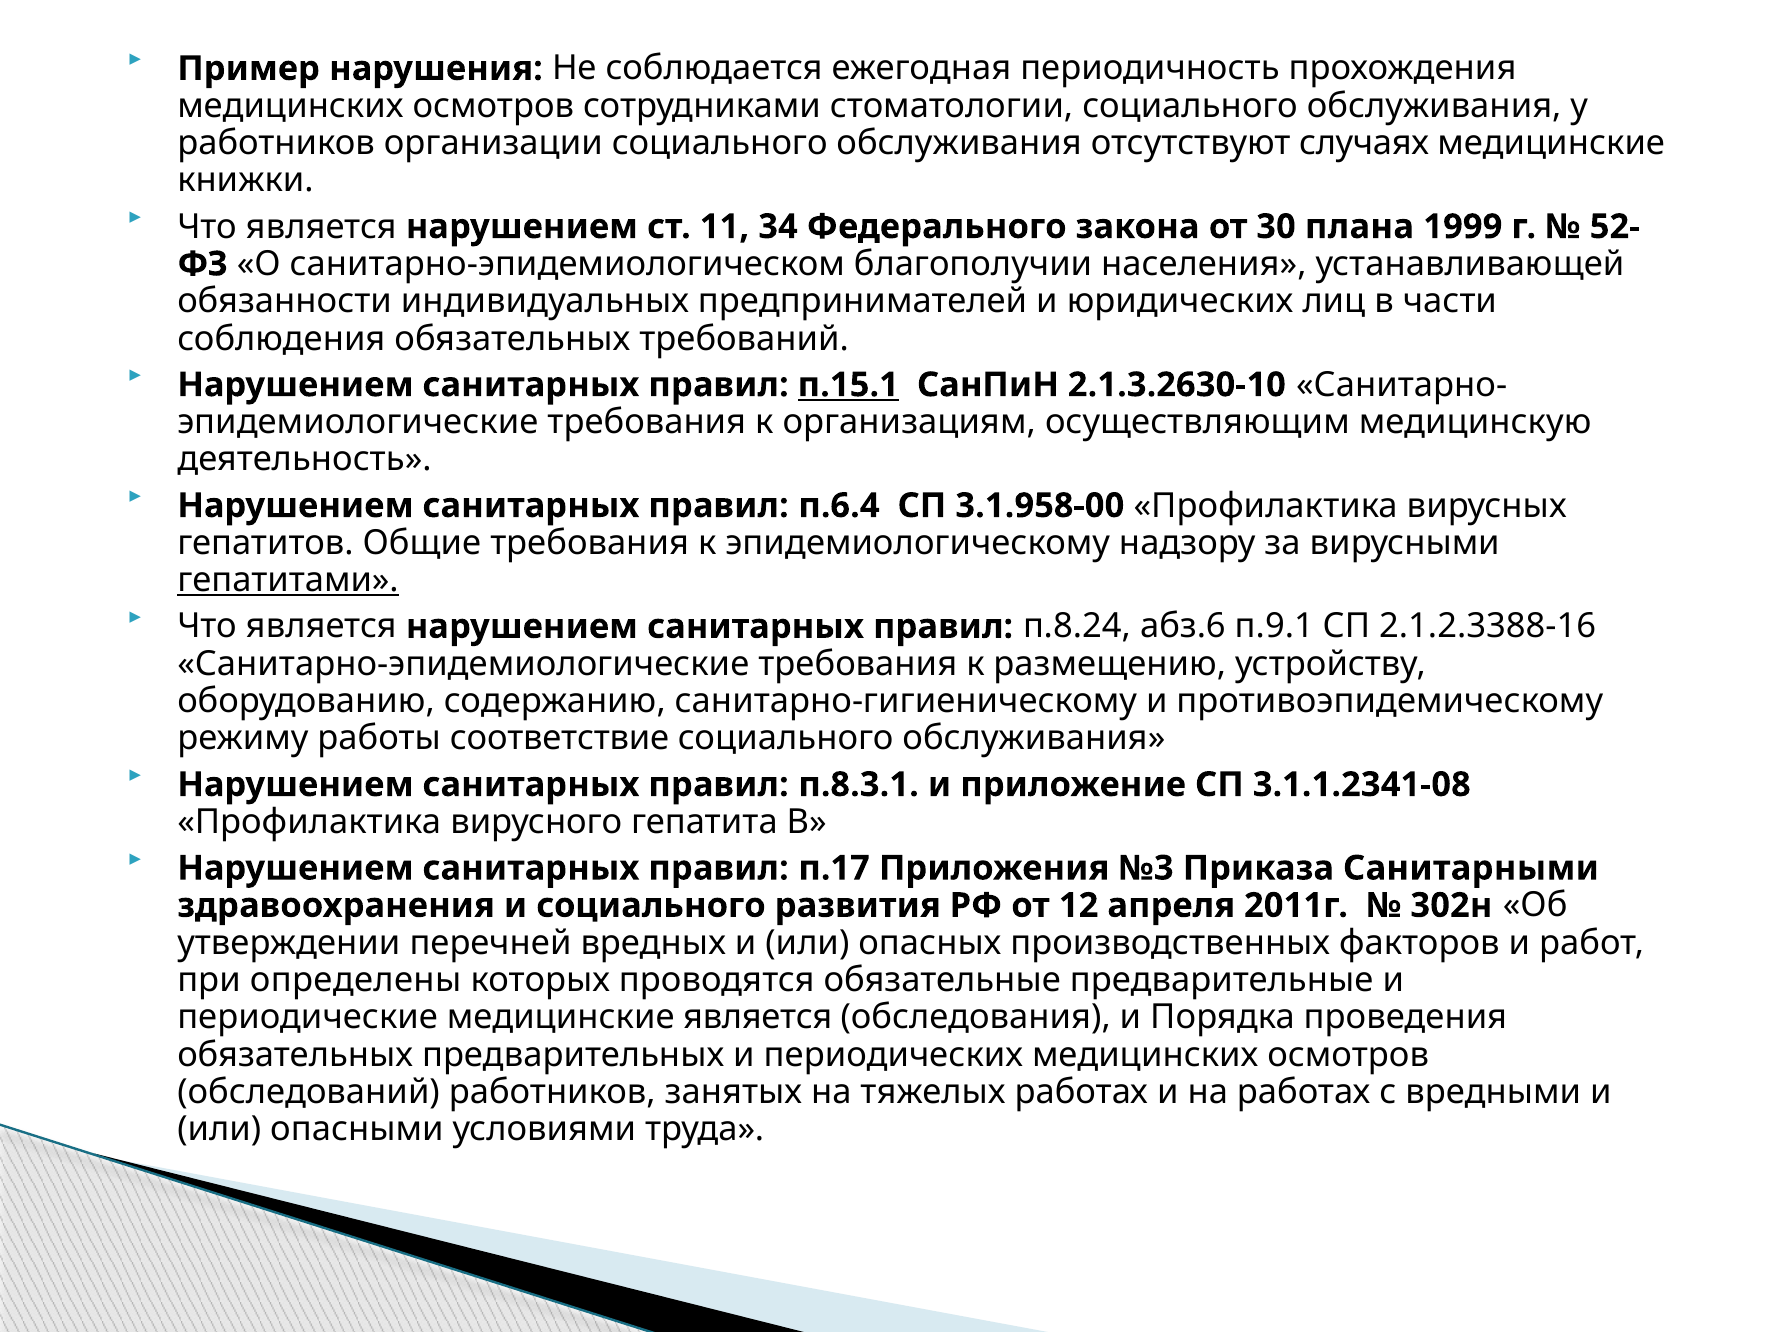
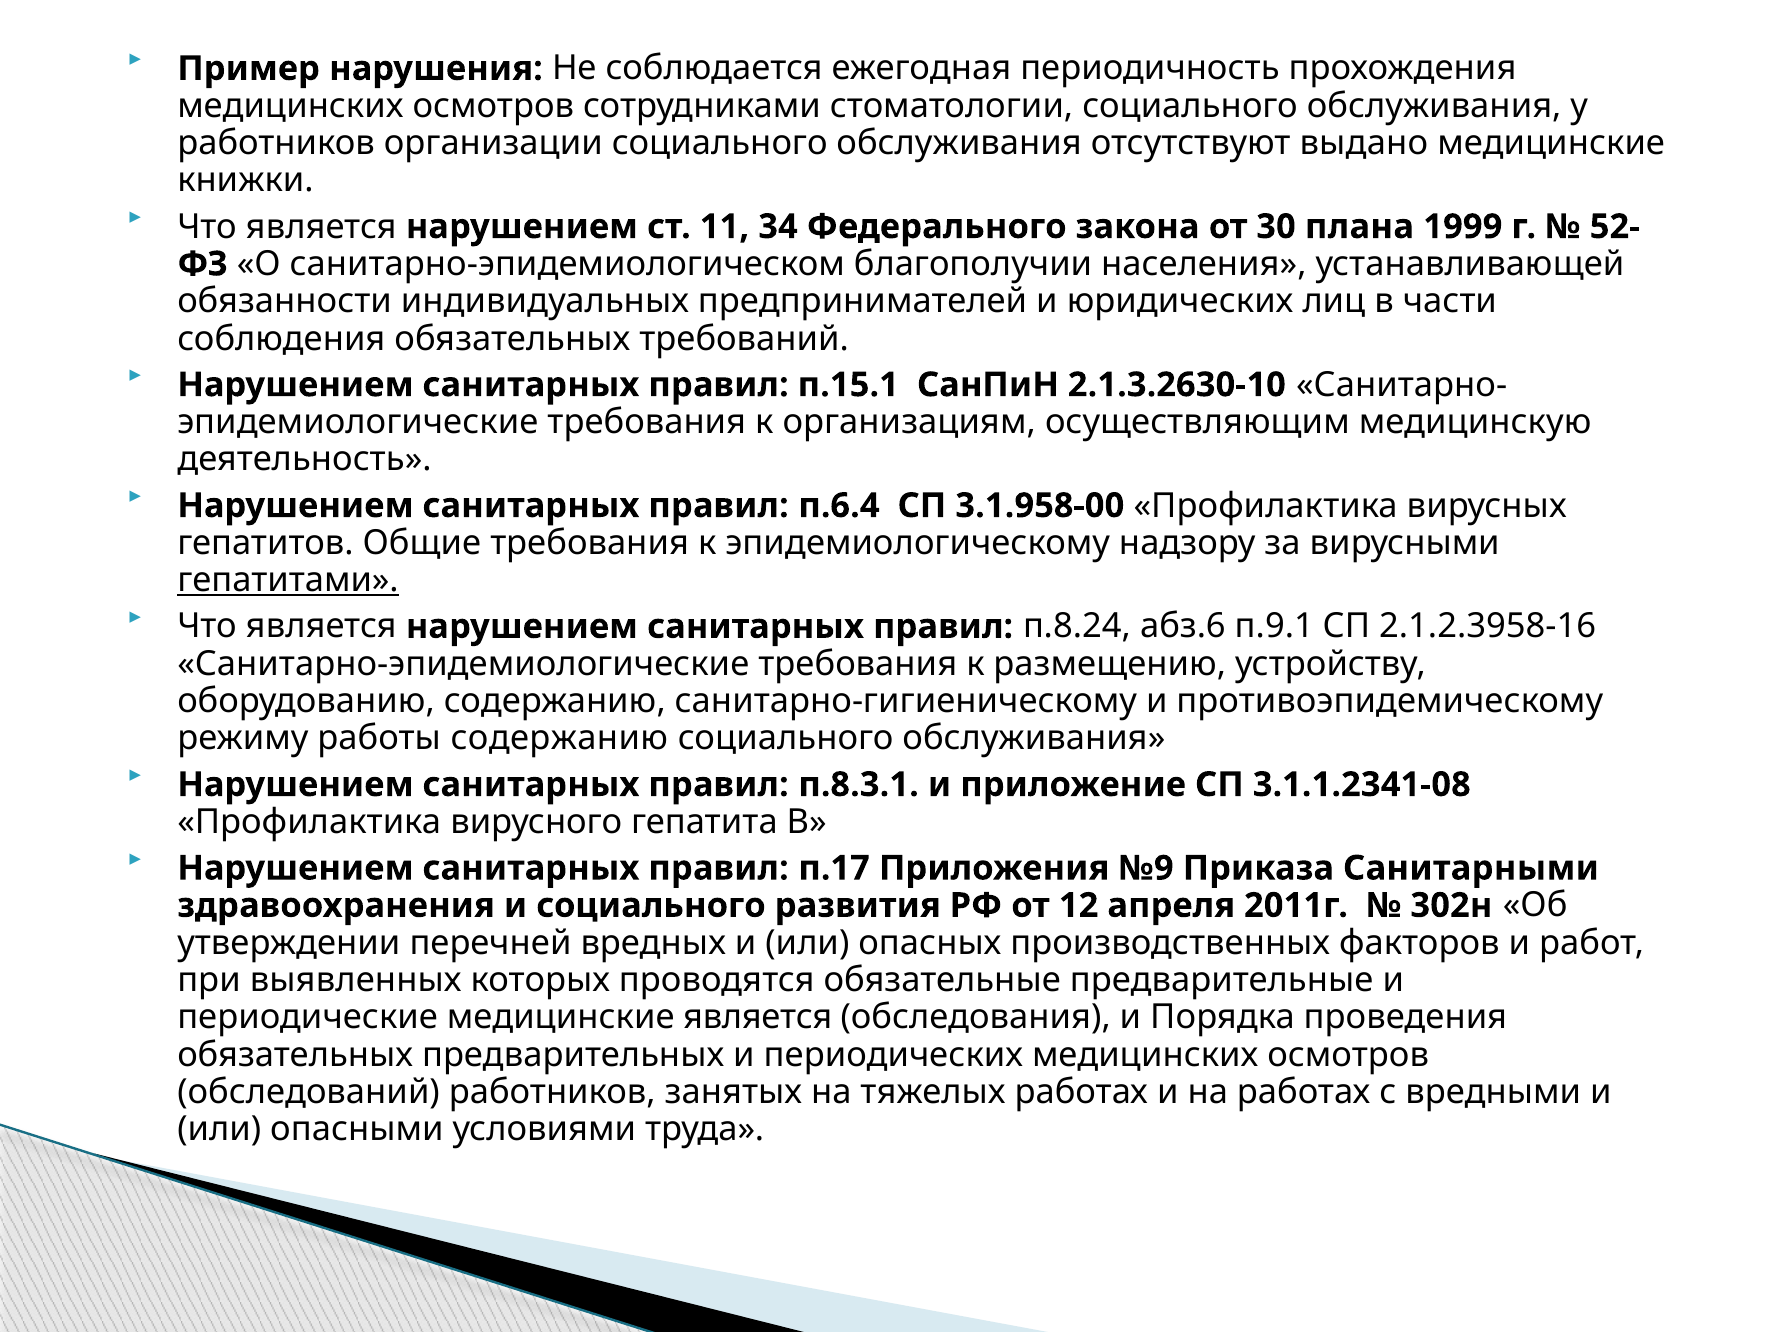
случаях: случаях -> выдано (1364, 143)
п.15.1 underline: present -> none (848, 385)
2.1.2.3388-16: 2.1.2.3388-16 -> 2.1.2.3958-16 (1488, 626)
работы соответствие: соответствие -> содержанию (559, 739)
№3: №3 -> №9 (1146, 868)
определены: определены -> выявленных (356, 980)
